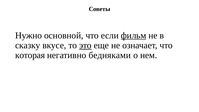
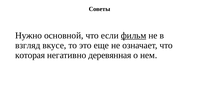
сказку: сказку -> взгляд (28, 45)
это underline: present -> none (85, 45)
бедняками: бедняками -> деревянная (110, 55)
